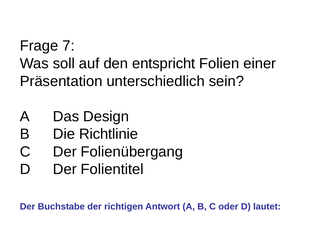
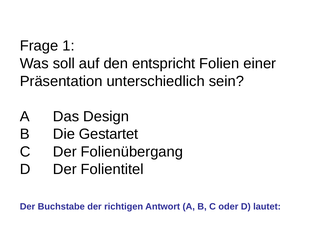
7: 7 -> 1 (68, 46)
Richtlinie: Richtlinie -> Gestartet (109, 134)
